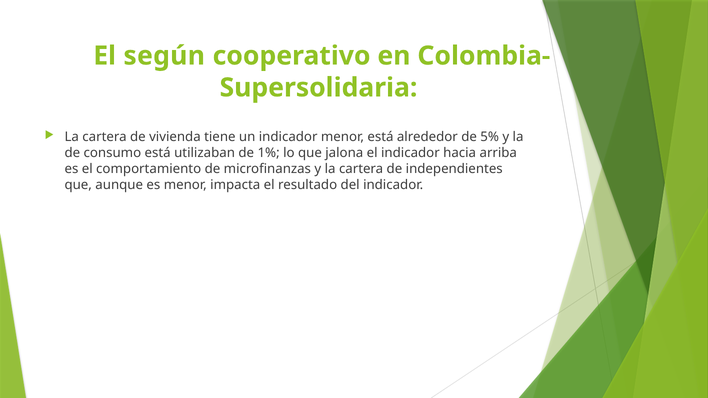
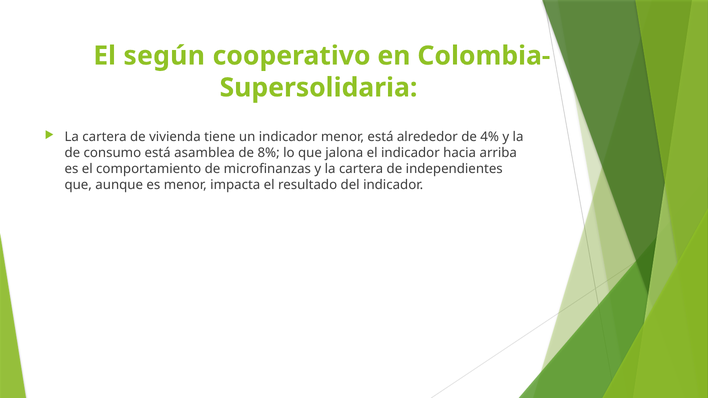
5%: 5% -> 4% (490, 137)
utilizaban: utilizaban -> asamblea (205, 153)
1%: 1% -> 8% (269, 153)
